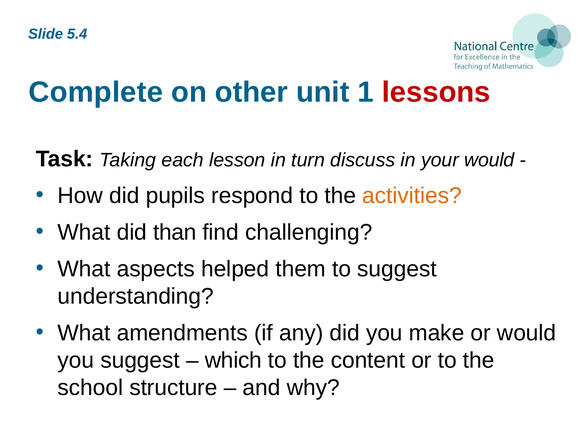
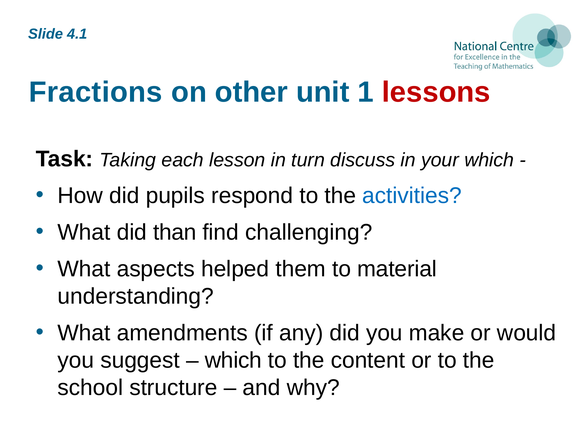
5.4: 5.4 -> 4.1 (77, 34)
Complete: Complete -> Fractions (96, 92)
your would: would -> which (489, 160)
activities colour: orange -> blue (412, 196)
to suggest: suggest -> material (397, 269)
